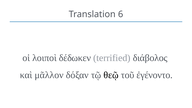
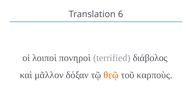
δέδωκεν: δέδωκεν -> πονηροὶ (75, 58)
θεῷ colour: black -> orange (111, 75)
ἐγένοντο: ἐγένοντο -> καρποὺς (155, 75)
